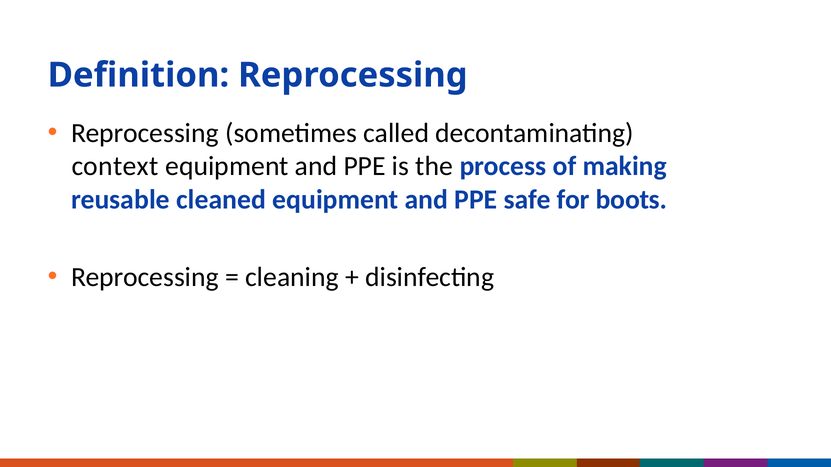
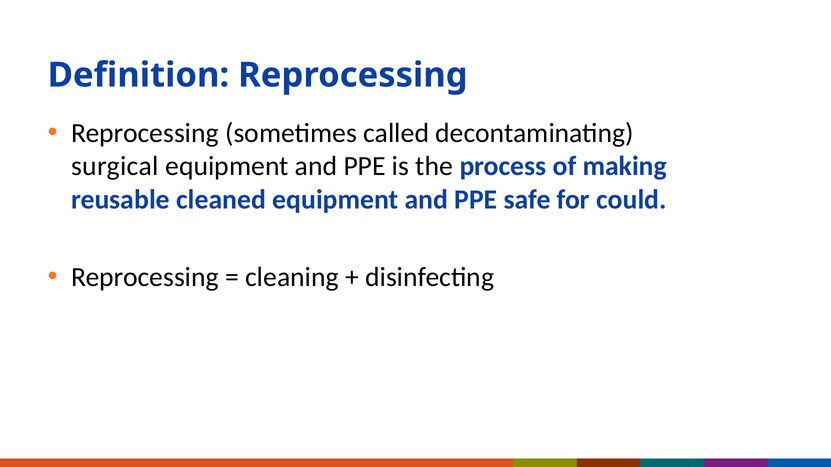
context: context -> surgical (115, 167)
boots: boots -> could (631, 200)
